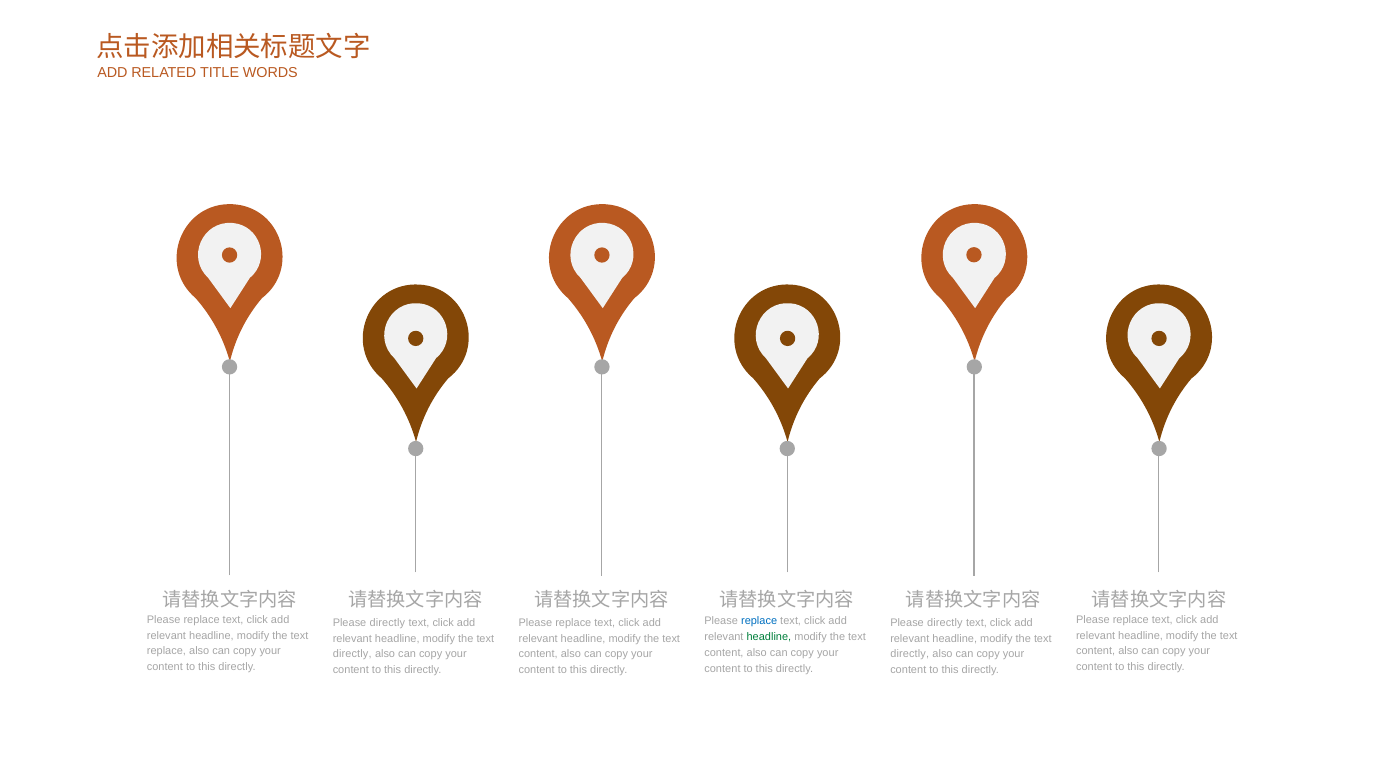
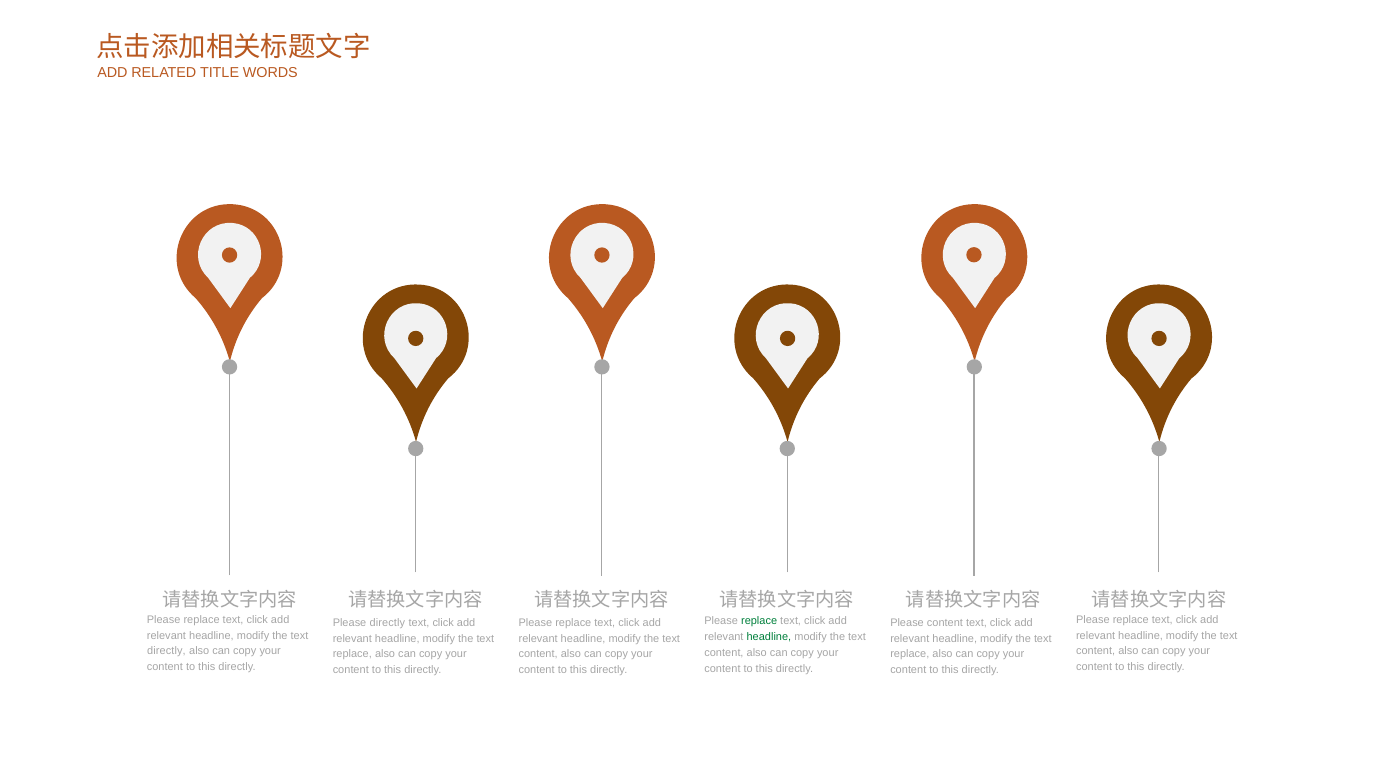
replace colour: blue -> green (759, 621)
directly: directly -> content (945, 623)
replace: replace -> directly (166, 651)
directly: directly -> replace (352, 655)
directly: directly -> replace (910, 655)
